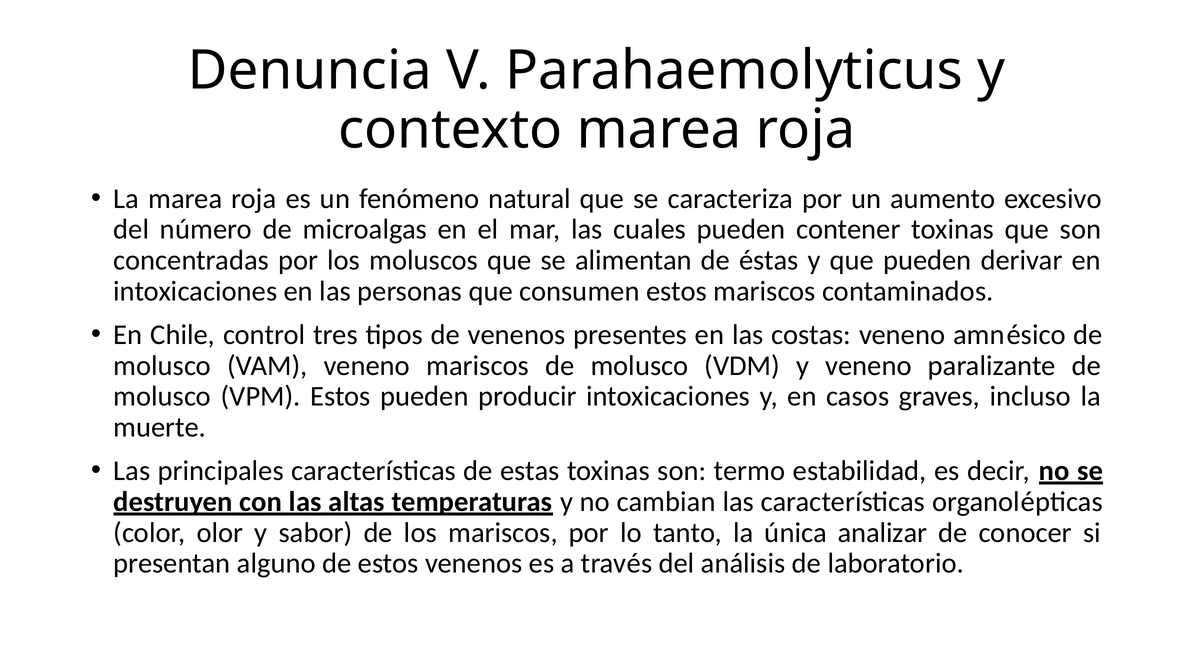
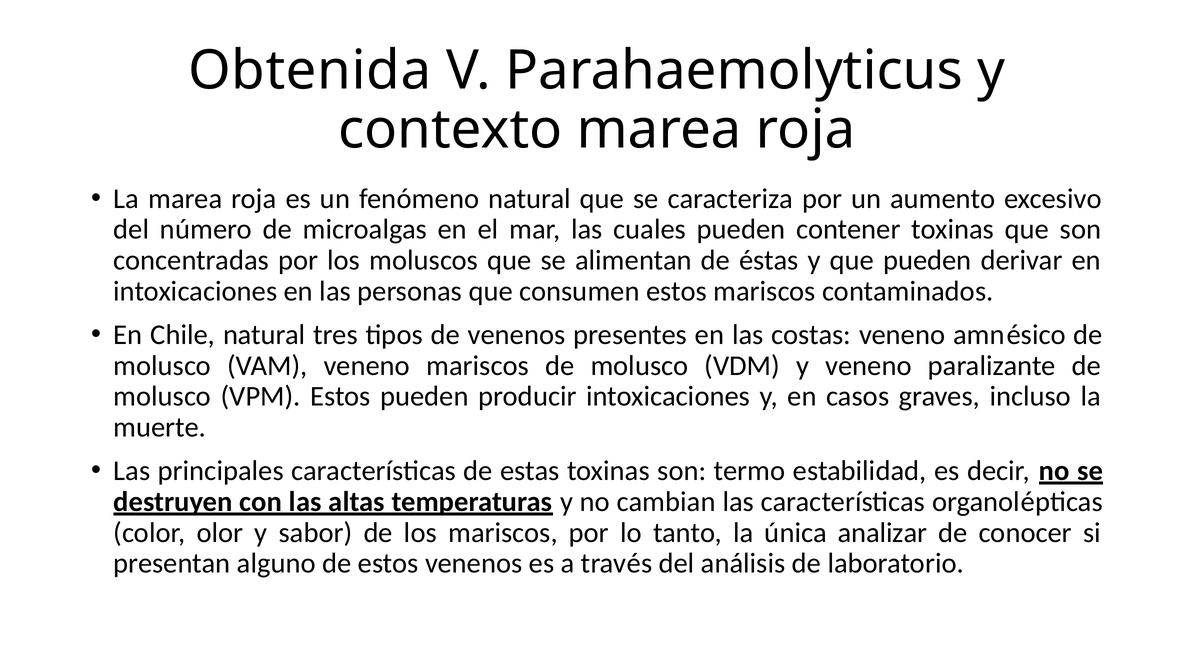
Denuncia: Denuncia -> Obtenida (310, 71)
Chile control: control -> natural (264, 335)
